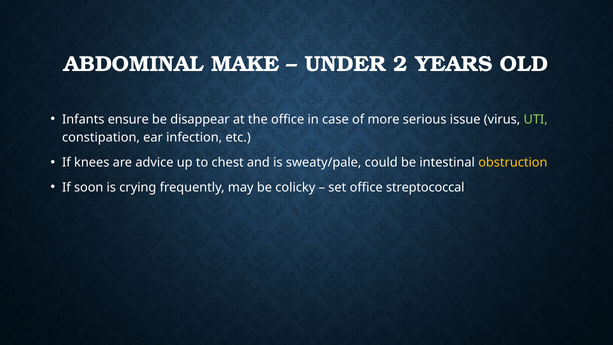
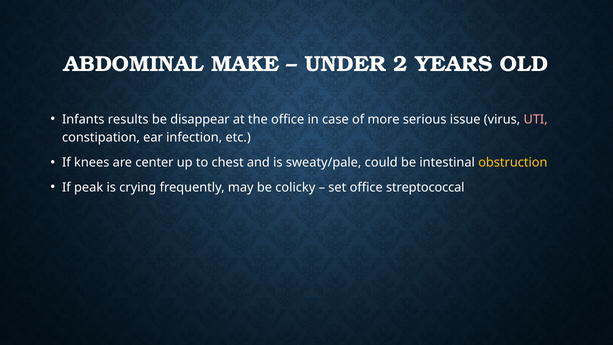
ensure: ensure -> results (128, 119)
UTI colour: light green -> pink (536, 119)
advice: advice -> center (154, 162)
soon: soon -> peak (89, 187)
